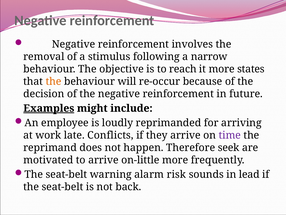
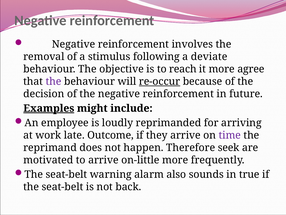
narrow: narrow -> deviate (209, 56)
states: states -> agree (251, 69)
the colour: orange -> purple (53, 81)
re-occur underline: none -> present (160, 81)
Conflicts: Conflicts -> Outcome (111, 135)
risk: risk -> also (176, 174)
lead: lead -> true (249, 174)
